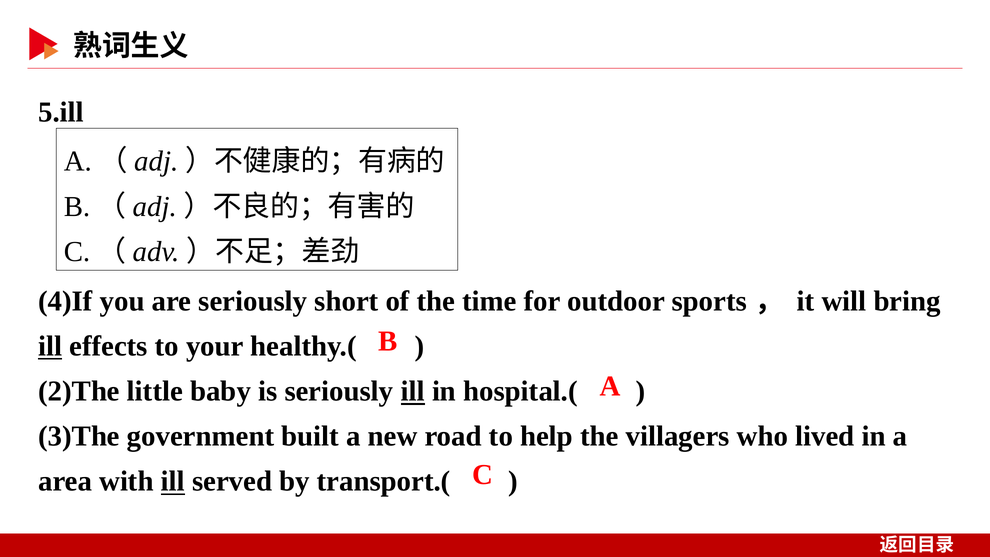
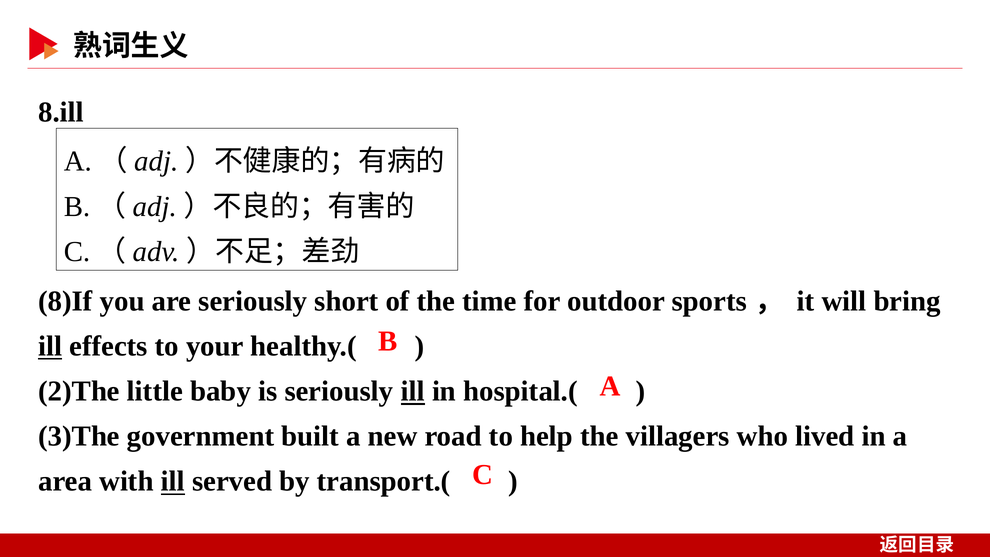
5.ill: 5.ill -> 8.ill (61, 112)
4)If: 4)If -> 8)If (65, 301)
